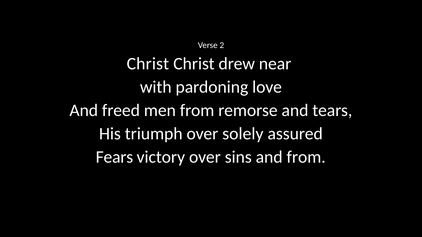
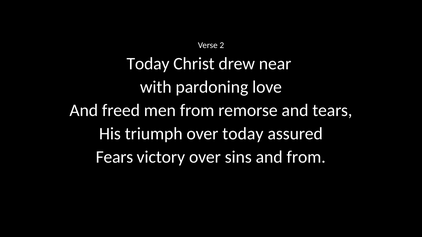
Christ: Christ -> Today (148, 64)
over solely: solely -> today (243, 134)
